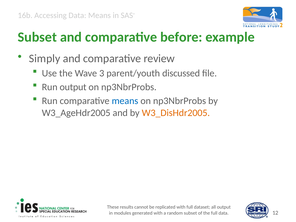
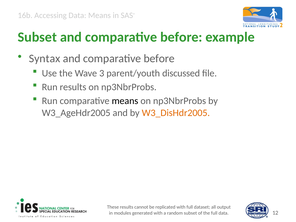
Simply: Simply -> Syntax (45, 58)
review: review -> before (159, 58)
Run output: output -> results (73, 87)
means colour: blue -> black (125, 101)
